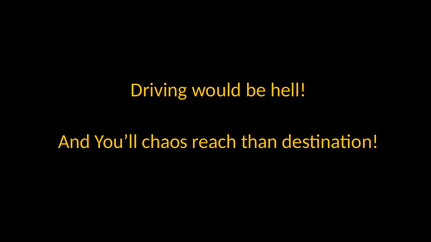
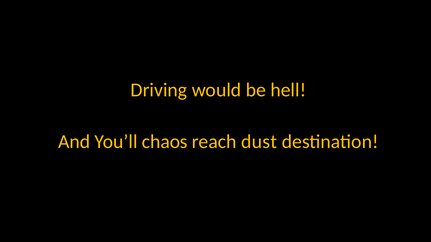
than: than -> dust (259, 142)
